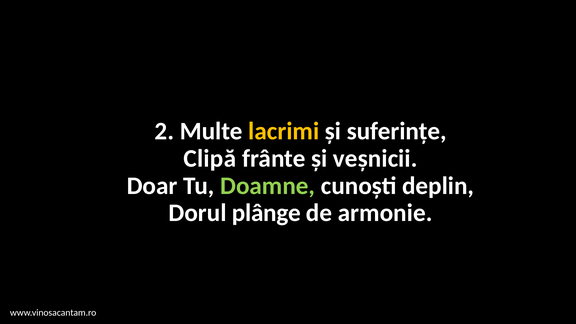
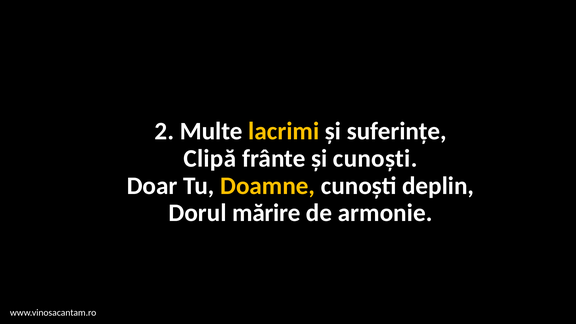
și veșnicii: veșnicii -> cunoști (375, 158)
Doamne colour: light green -> yellow (268, 186)
plânge: plânge -> mărire (266, 213)
